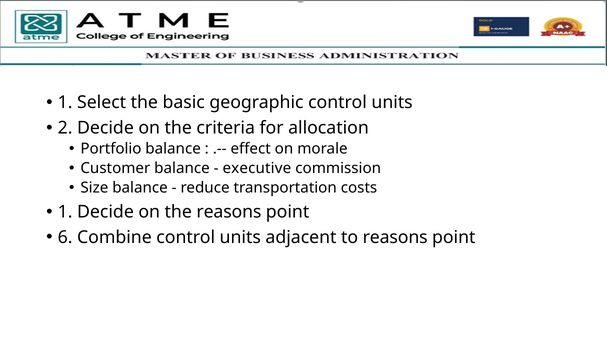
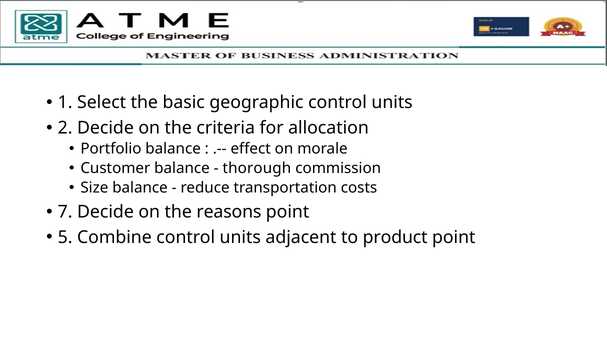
executive: executive -> thorough (257, 169)
1: 1 -> 7 (65, 212)
6: 6 -> 5 (65, 238)
to reasons: reasons -> product (395, 238)
